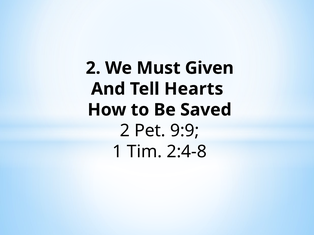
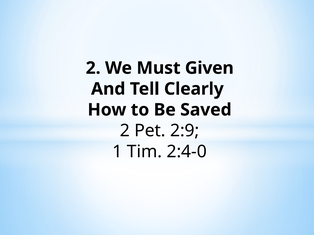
Hearts: Hearts -> Clearly (194, 89)
9:9: 9:9 -> 2:9 (185, 131)
2:4-8: 2:4-8 -> 2:4-0 (187, 152)
